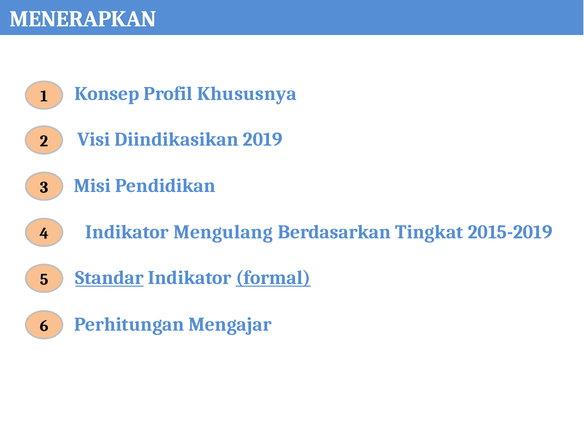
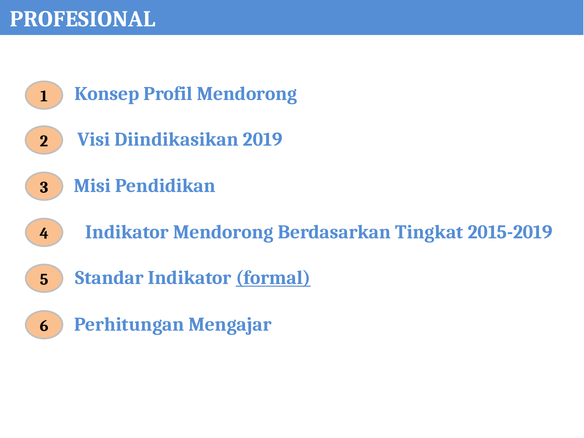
MENERAPKAN: MENERAPKAN -> PROFESIONAL (83, 19)
Profil Khususnya: Khususnya -> Mendorong (247, 94)
Indikator Mengulang: Mengulang -> Mendorong (223, 232)
Standar underline: present -> none (109, 278)
